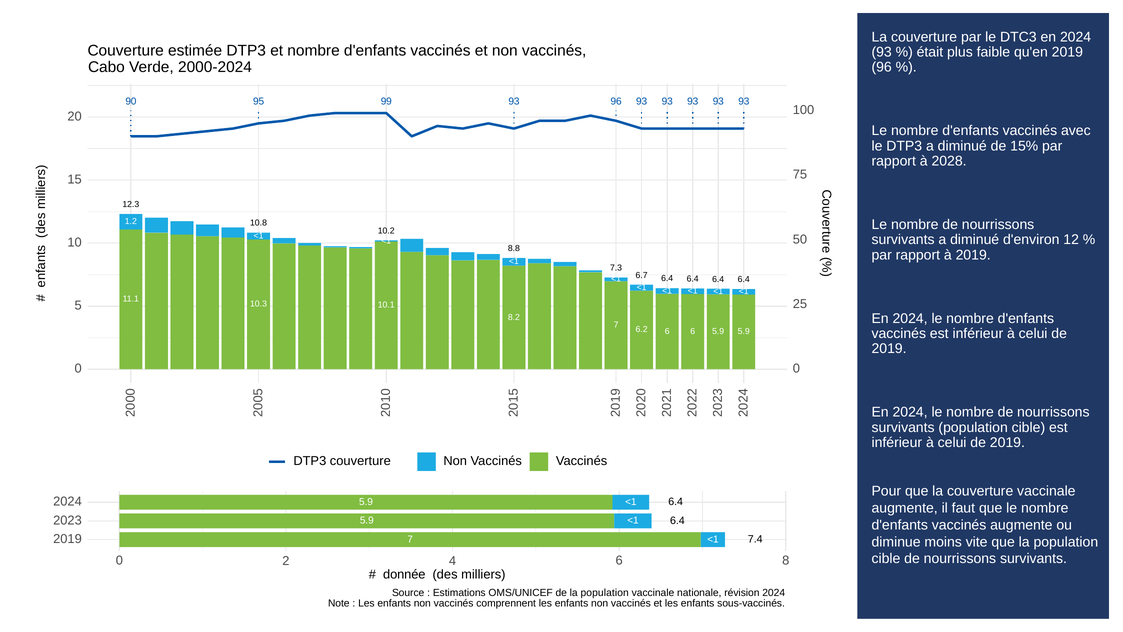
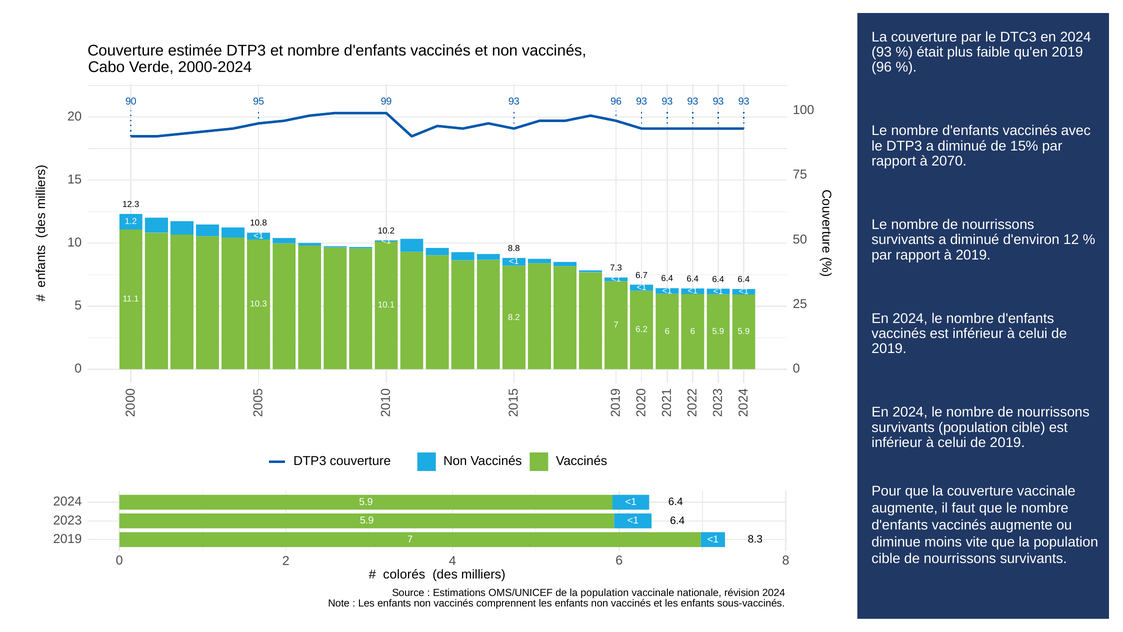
2028: 2028 -> 2070 (949, 161)
7.4: 7.4 -> 8.3 (755, 539)
donnée: donnée -> colorés (404, 574)
